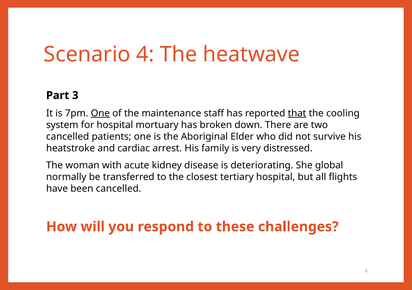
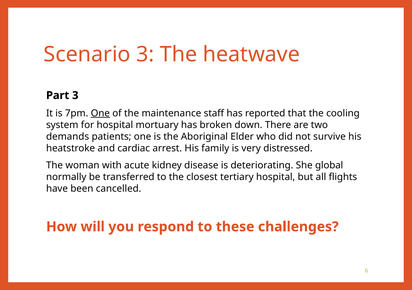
Scenario 4: 4 -> 3 (145, 54)
that underline: present -> none (297, 113)
cancelled: cancelled -> demands (68, 137)
